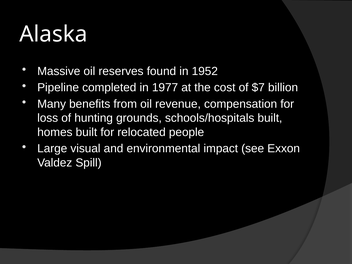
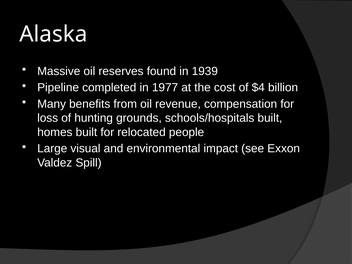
1952: 1952 -> 1939 (205, 71)
$7: $7 -> $4 (258, 88)
